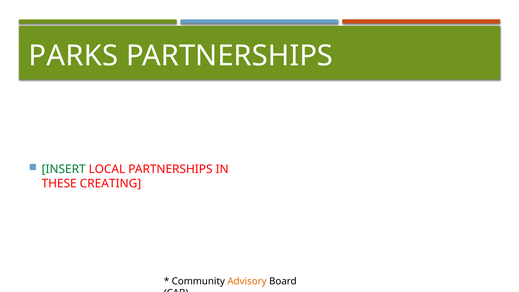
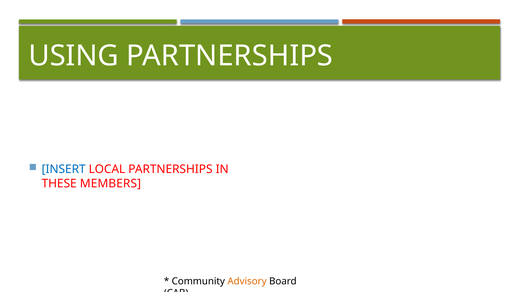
PARKS: PARKS -> USING (74, 56)
INSERT colour: green -> blue (64, 169)
CREATING: CREATING -> MEMBERS (110, 184)
